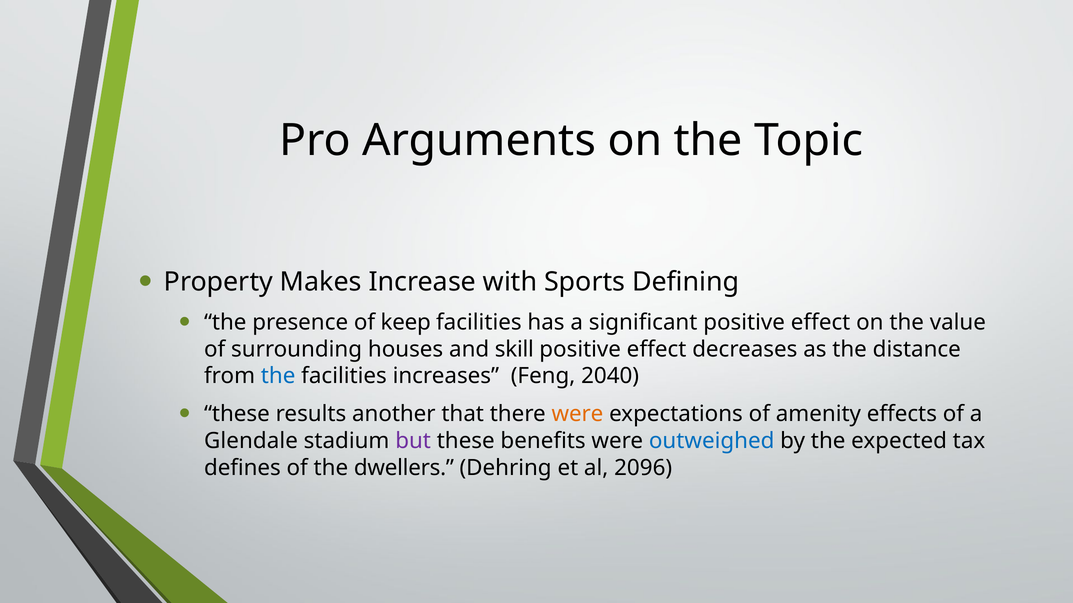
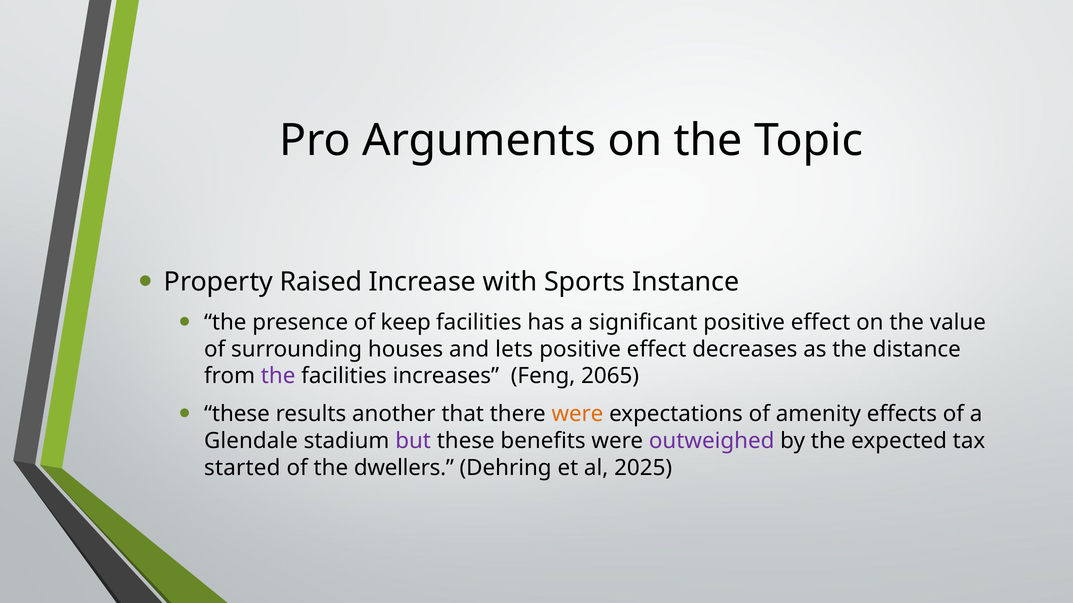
Makes: Makes -> Raised (321, 282)
Defining: Defining -> Instance (686, 282)
skill: skill -> lets (514, 350)
the colour: blue -> purple (278, 376)
2040: 2040 -> 2065 (610, 376)
outweighed colour: blue -> purple (712, 441)
defines: defines -> started (242, 468)
2096: 2096 -> 2025 (643, 468)
